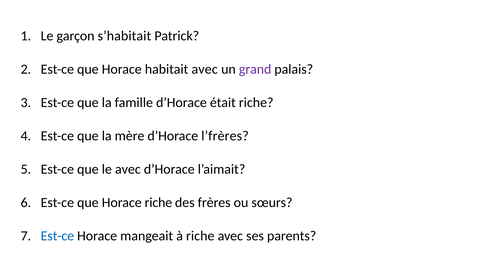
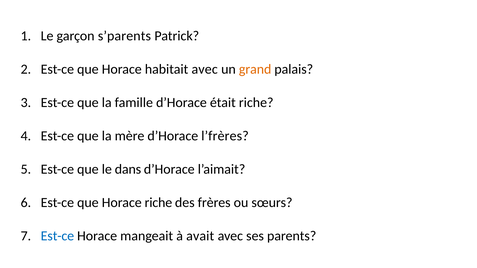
s’habitait: s’habitait -> s’parents (124, 36)
grand colour: purple -> orange (255, 69)
le avec: avec -> dans (128, 169)
à riche: riche -> avait (200, 236)
